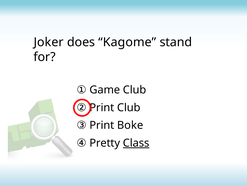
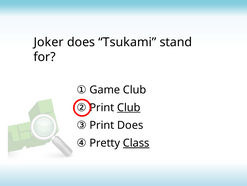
Kagome: Kagome -> Tsukami (127, 42)
Club underline: none -> present (129, 107)
Print Boke: Boke -> Does (130, 125)
